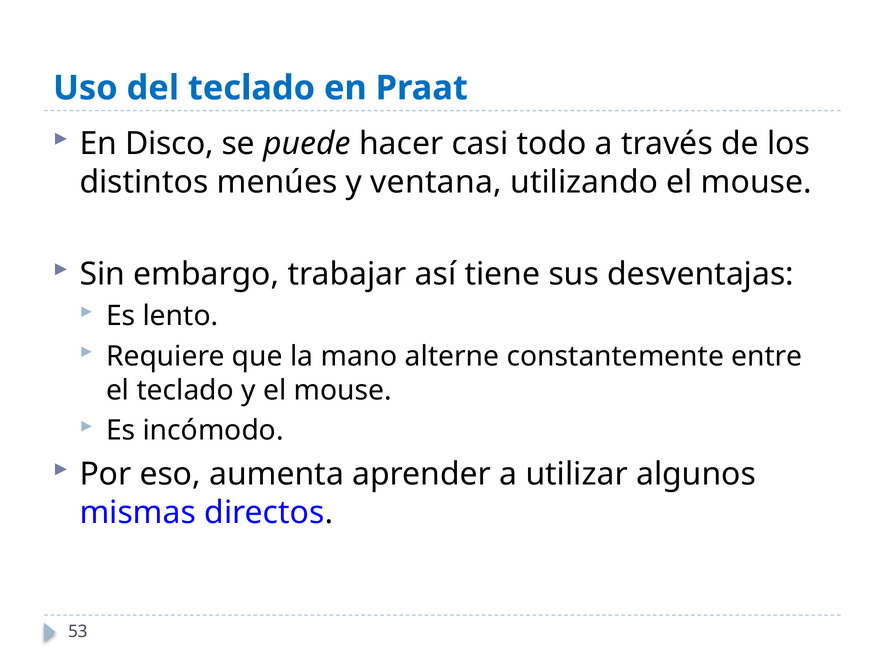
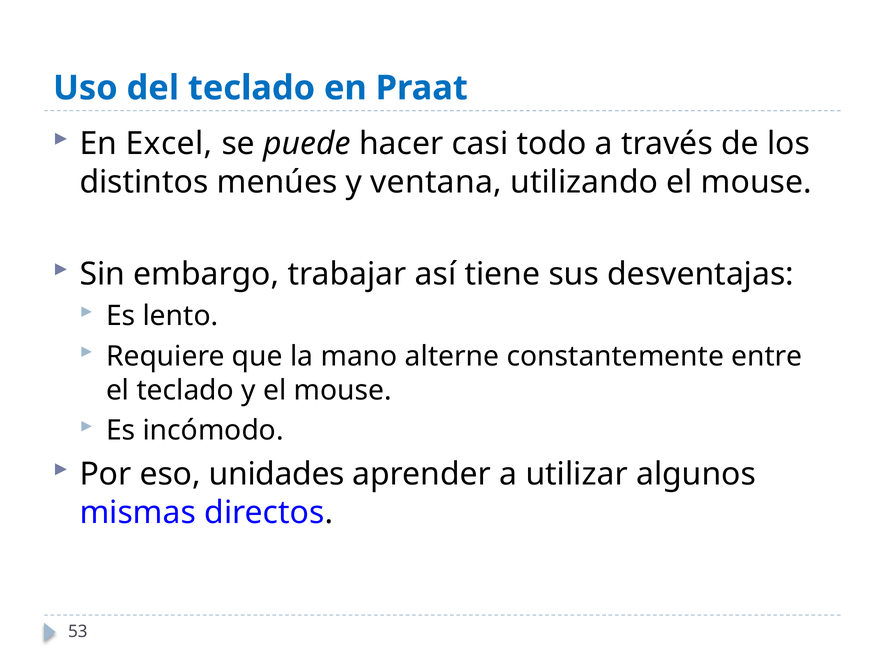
Disco: Disco -> Excel (169, 144)
aumenta: aumenta -> unidades (277, 474)
